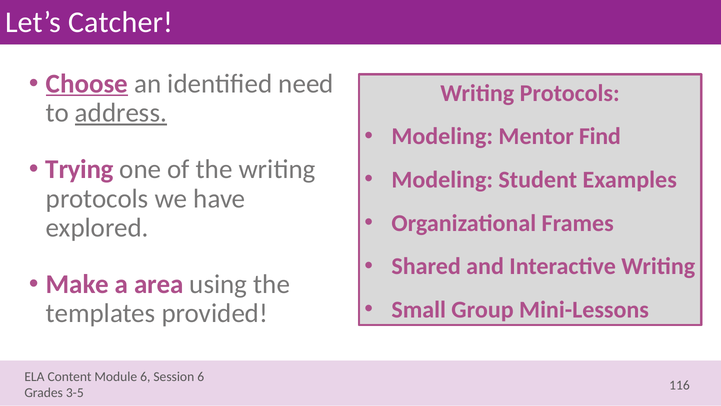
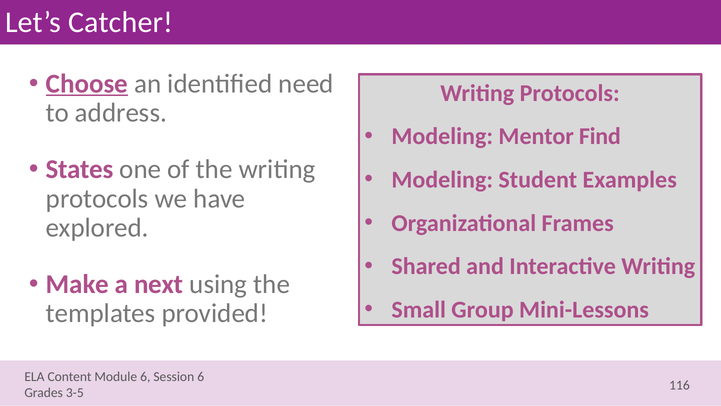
address underline: present -> none (121, 113)
Trying: Trying -> States (80, 169)
area: area -> next (159, 284)
